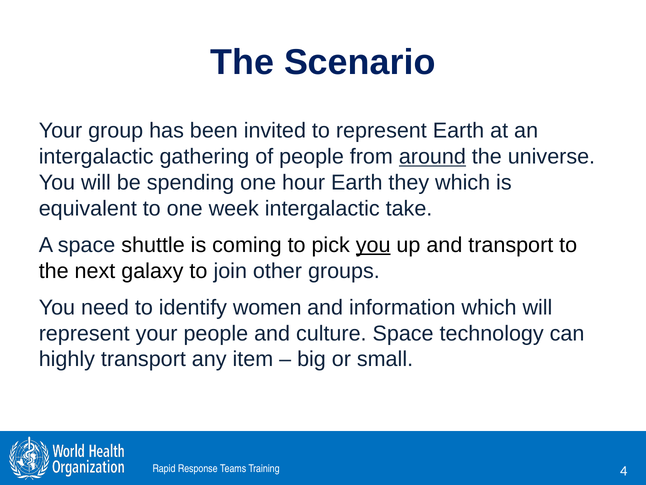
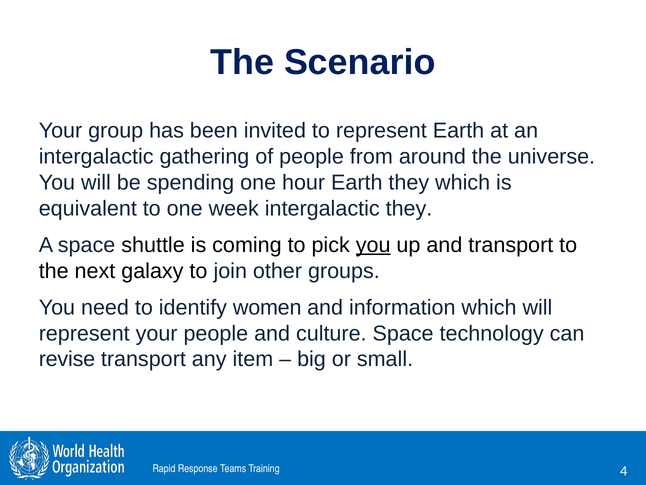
around underline: present -> none (432, 157)
intergalactic take: take -> they (409, 208)
highly: highly -> revise (67, 359)
